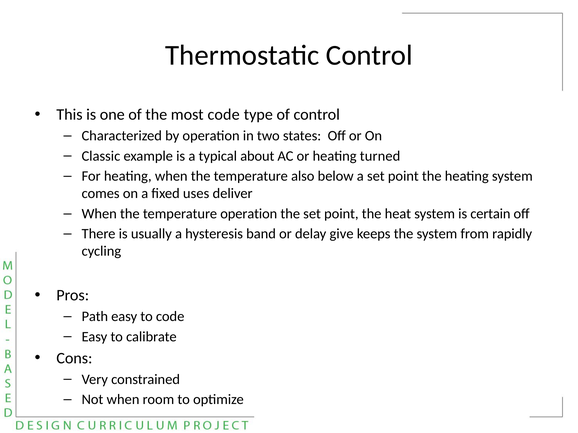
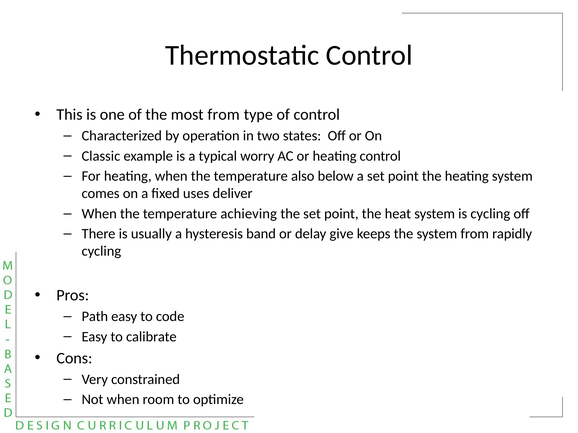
most code: code -> from (224, 115)
about: about -> worry (257, 156)
heating turned: turned -> control (380, 156)
temperature operation: operation -> achieving (249, 214)
is certain: certain -> cycling (490, 214)
